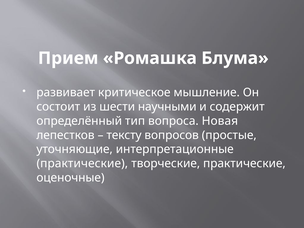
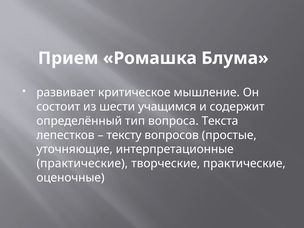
научными: научными -> учащимся (167, 107)
Новая: Новая -> Текста (220, 121)
